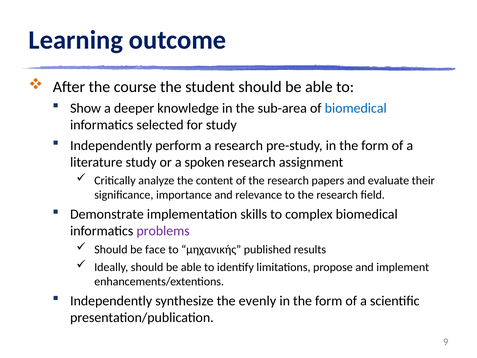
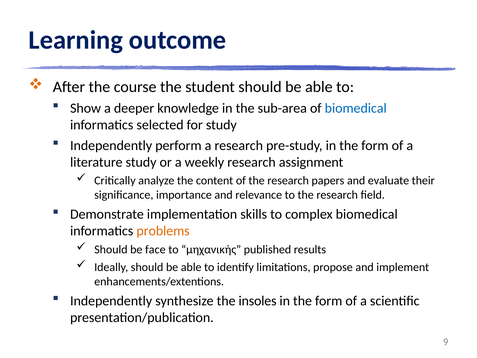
spoken: spoken -> weekly (204, 162)
problems colour: purple -> orange (163, 231)
evenly: evenly -> insoles (258, 301)
